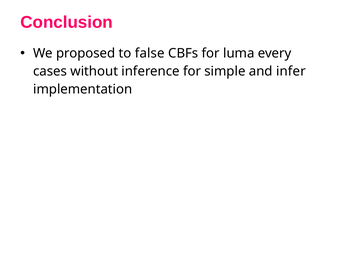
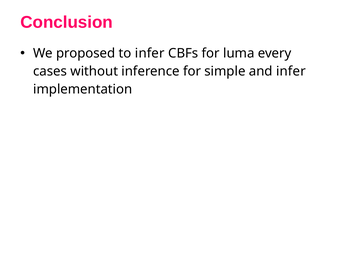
to false: false -> infer (150, 53)
